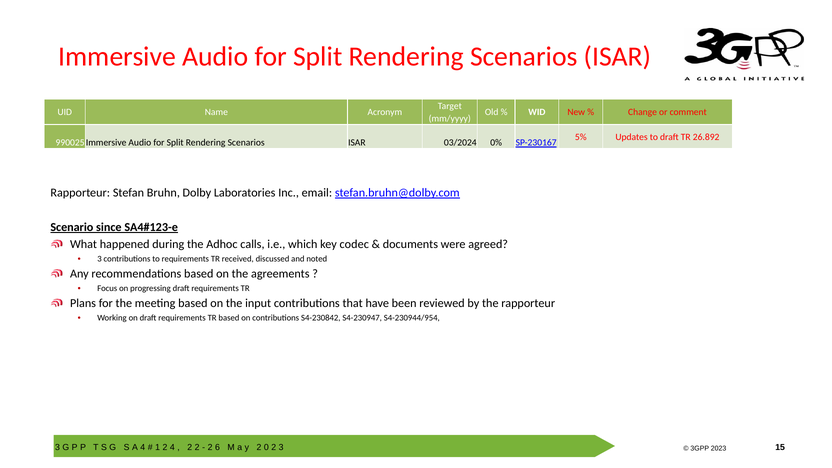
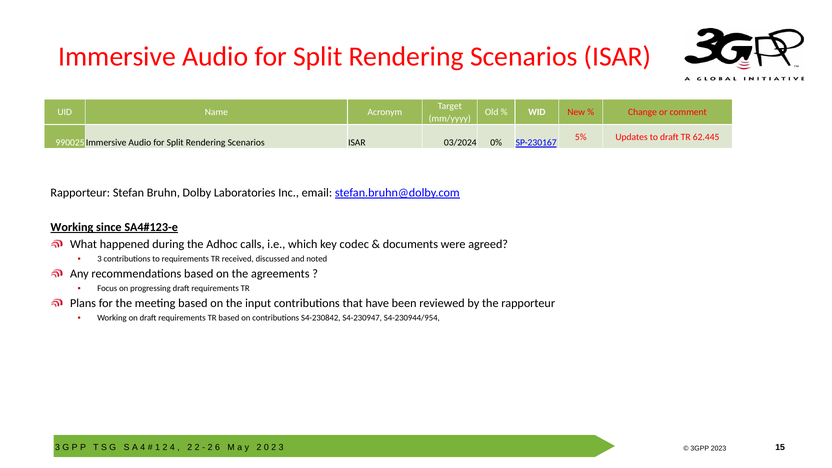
26.892: 26.892 -> 62.445 (706, 137)
Scenario: Scenario -> Working (72, 227)
